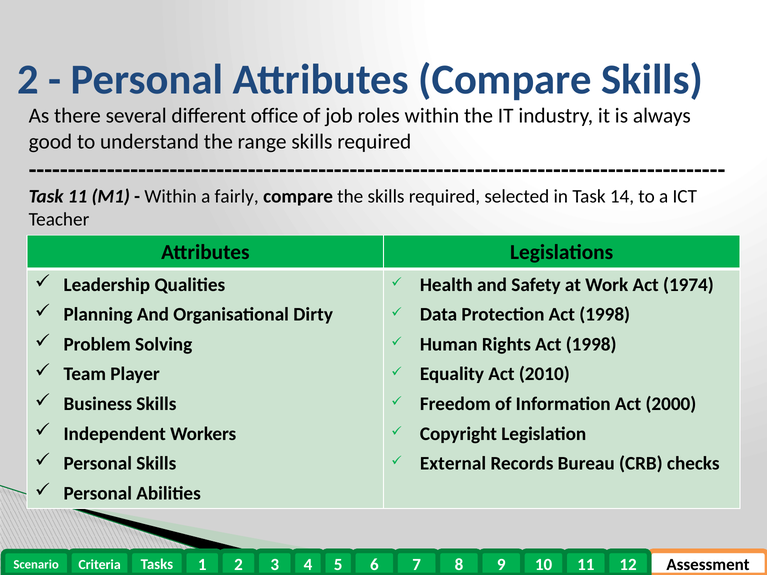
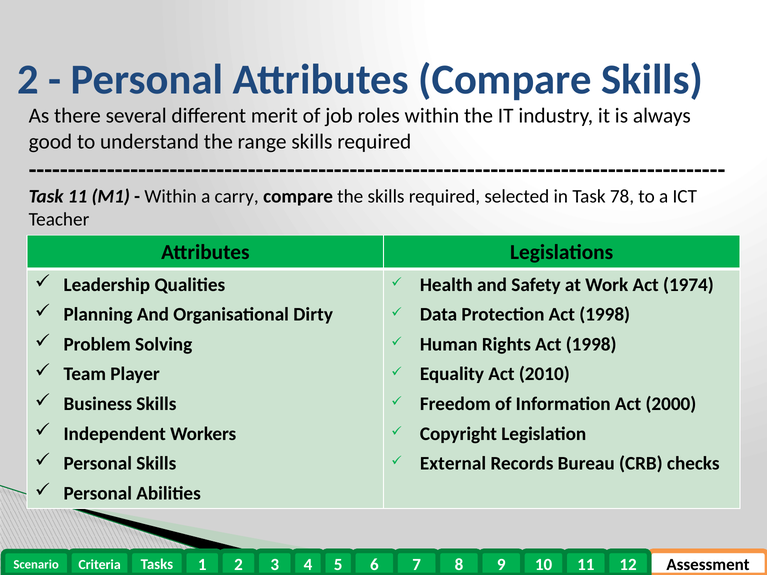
office: office -> merit (274, 116)
fairly: fairly -> carry (237, 196)
14: 14 -> 78 (622, 196)
